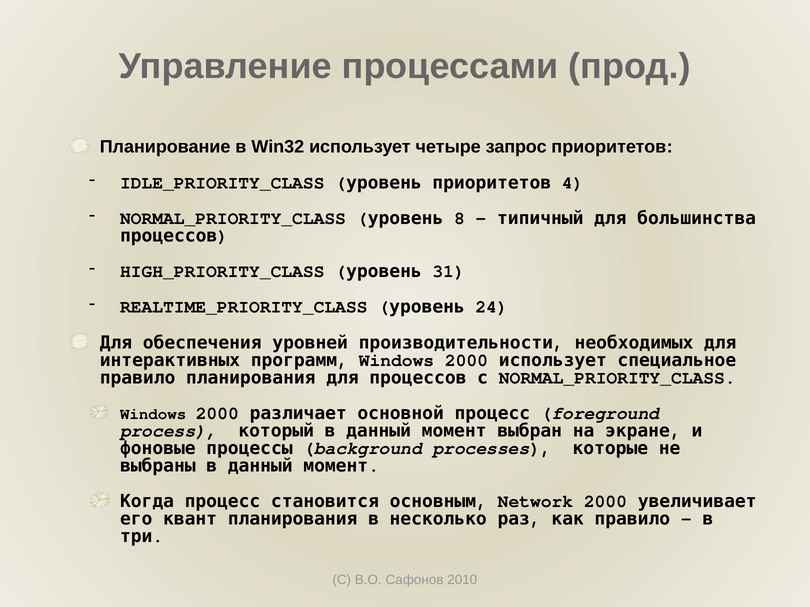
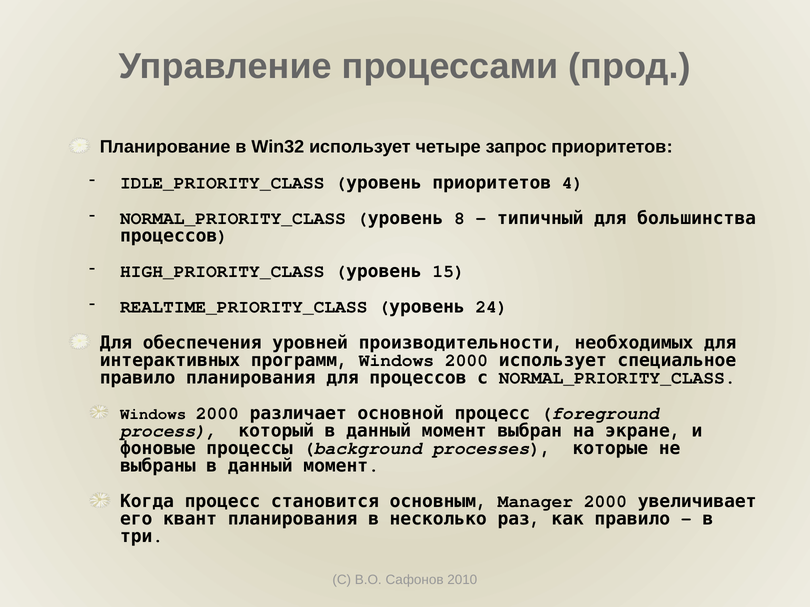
31: 31 -> 15 (449, 272)
Network: Network -> Manager (535, 502)
